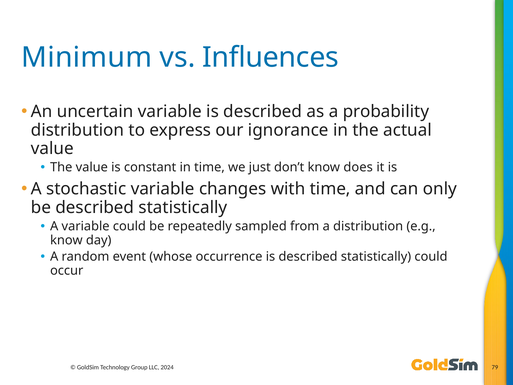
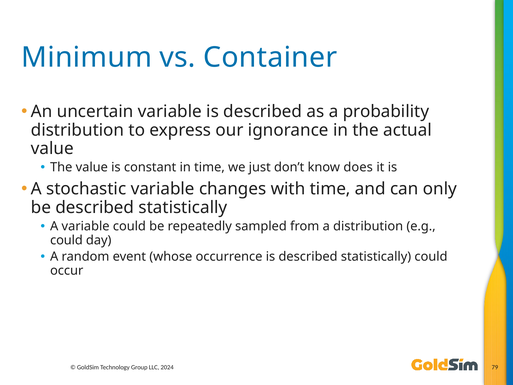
Influences: Influences -> Container (270, 57)
know: know -> could (66, 240)
